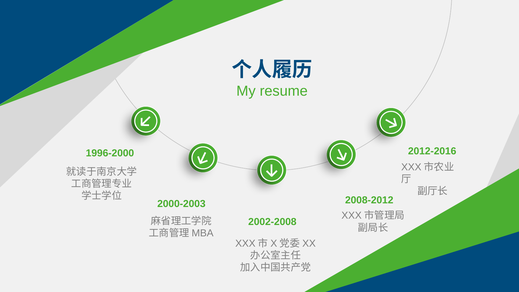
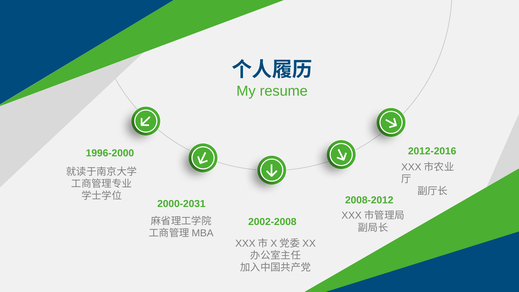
2000-2003: 2000-2003 -> 2000-2031 (181, 204)
